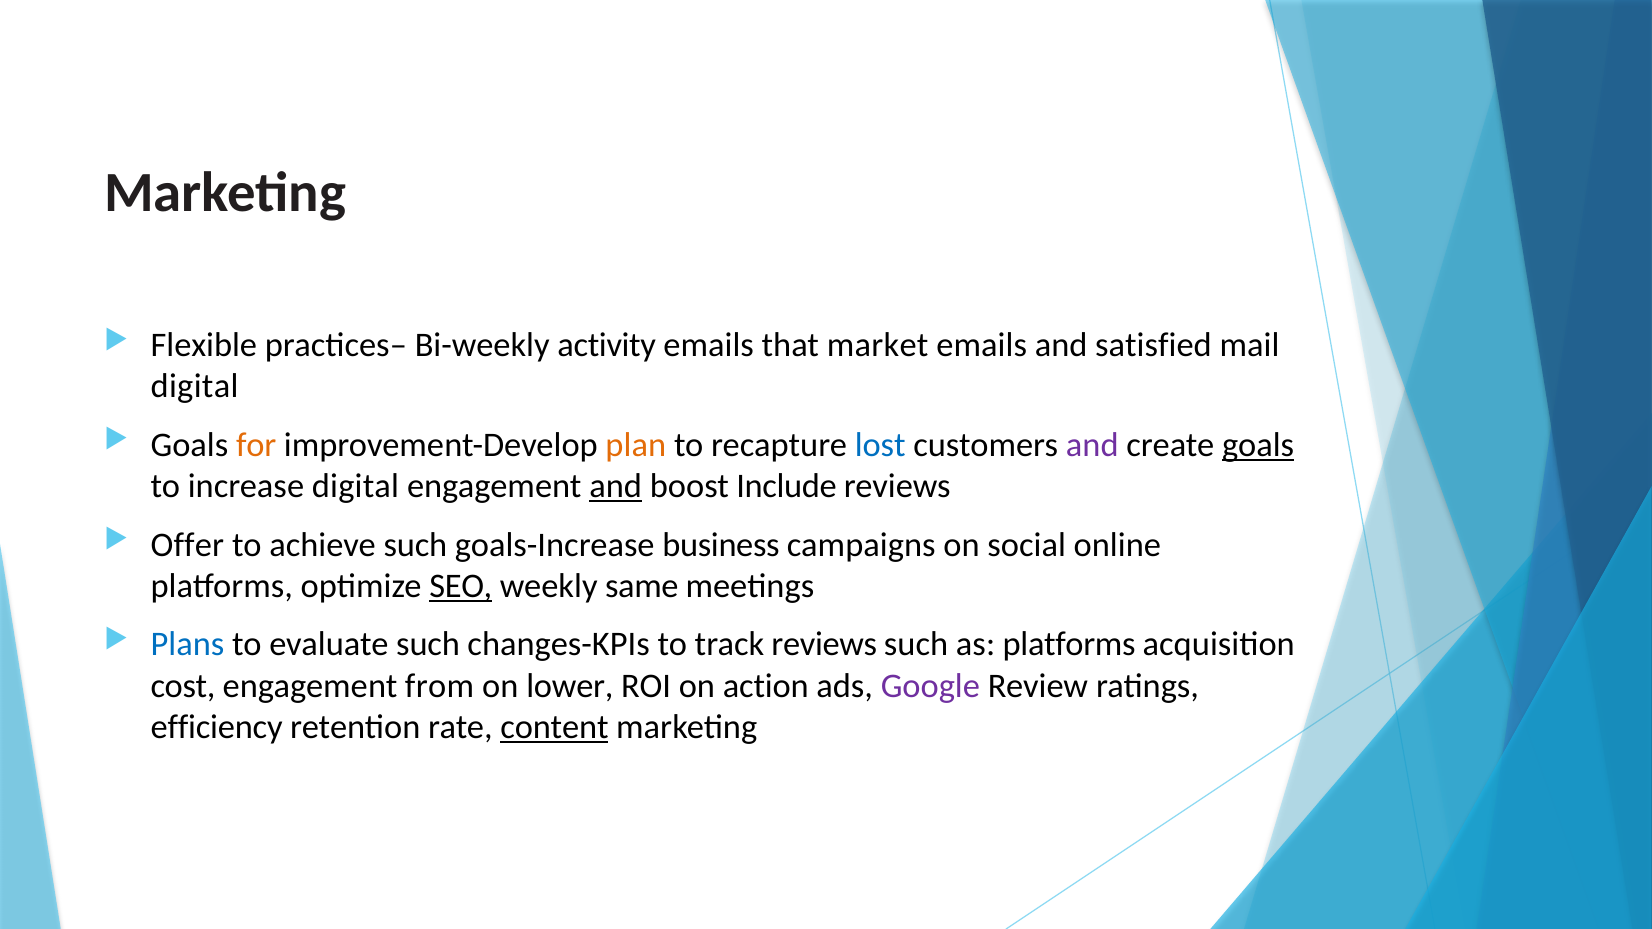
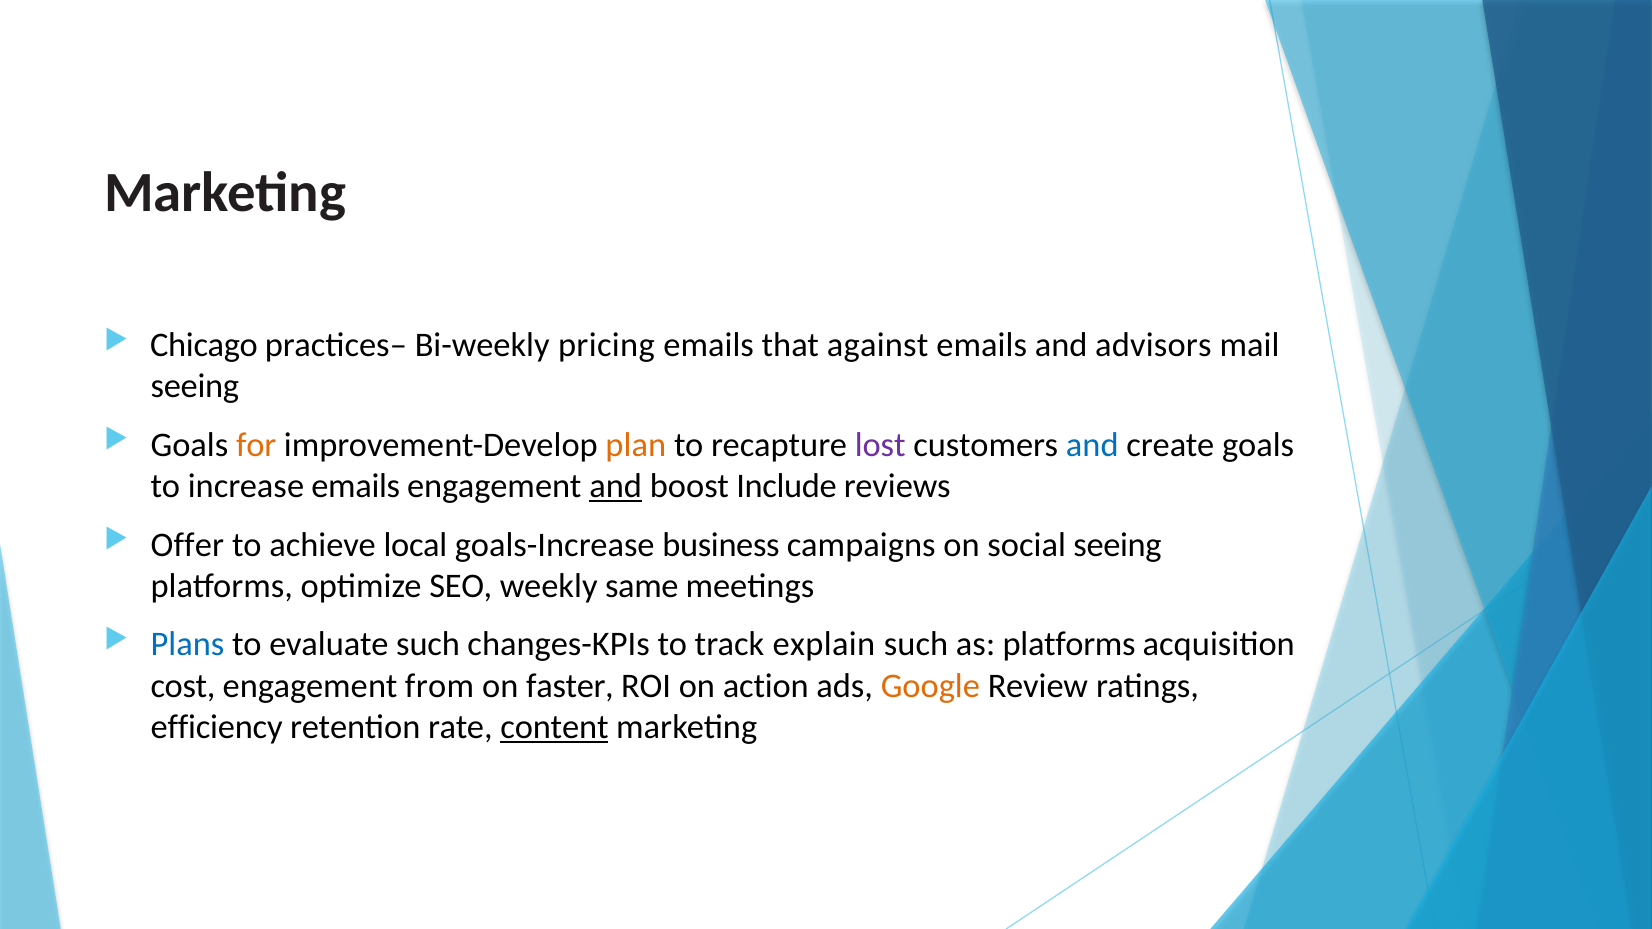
Flexible: Flexible -> Chicago (204, 345)
activity: activity -> pricing (606, 345)
market: market -> against (878, 345)
satisfied: satisfied -> advisors (1153, 345)
digital: digital -> seeing (195, 387)
lost colour: blue -> purple (880, 445)
and colour: purple -> blue (1092, 445)
goals underline: present -> none (1258, 445)
increase digital: digital -> emails (356, 486)
achieve such: such -> local (415, 545)
social online: online -> seeing (1118, 545)
SEO underline: present -> none (461, 586)
track reviews: reviews -> explain (824, 645)
lower: lower -> faster (570, 686)
Google colour: purple -> orange (930, 686)
